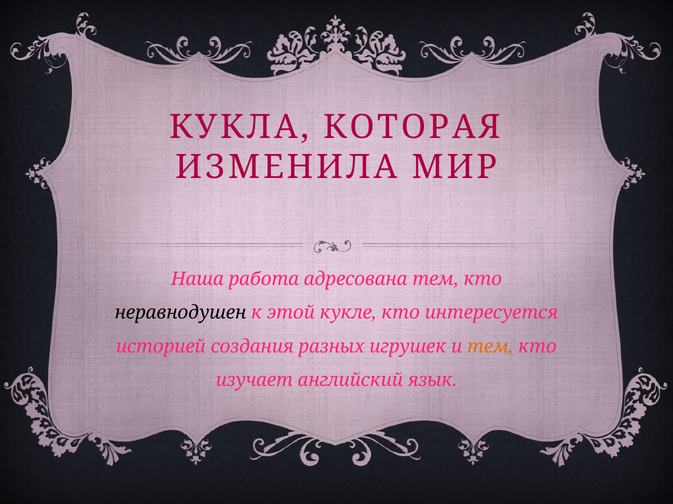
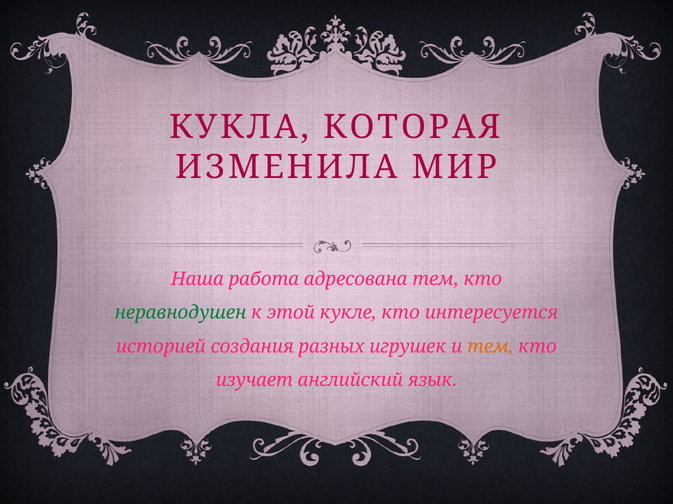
неравнодушен colour: black -> green (181, 313)
